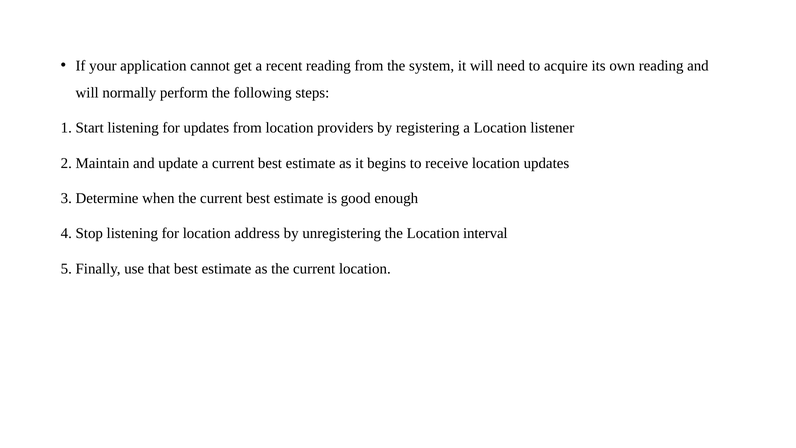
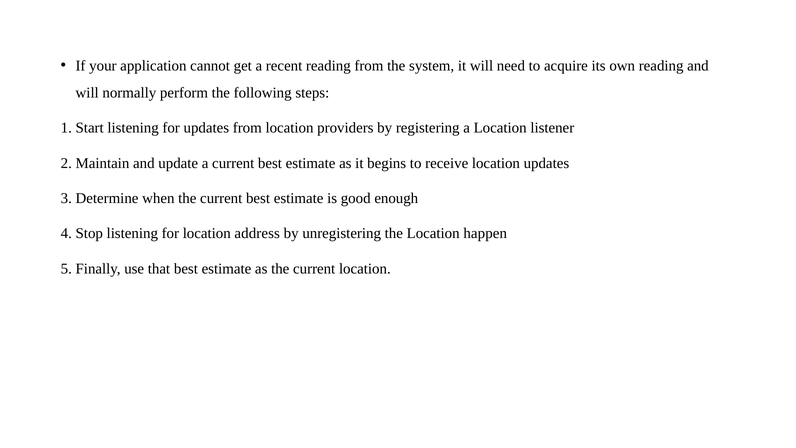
interval: interval -> happen (485, 233)
